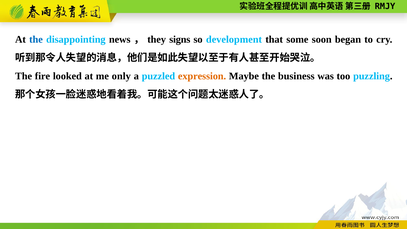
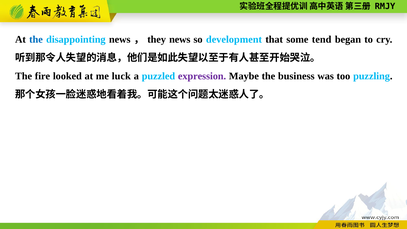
signs: signs -> news (180, 39)
soon: soon -> tend (322, 39)
only: only -> luck (121, 76)
expression colour: orange -> purple (202, 76)
